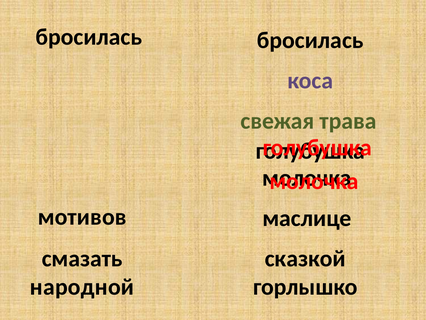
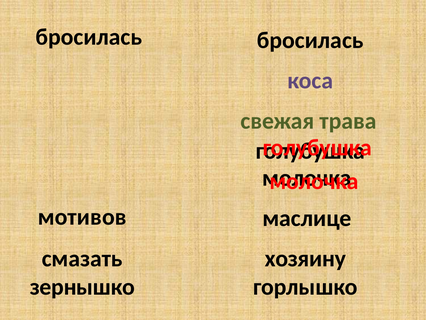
сказкой: сказкой -> хозяину (305, 258)
народной: народной -> зернышко (82, 287)
